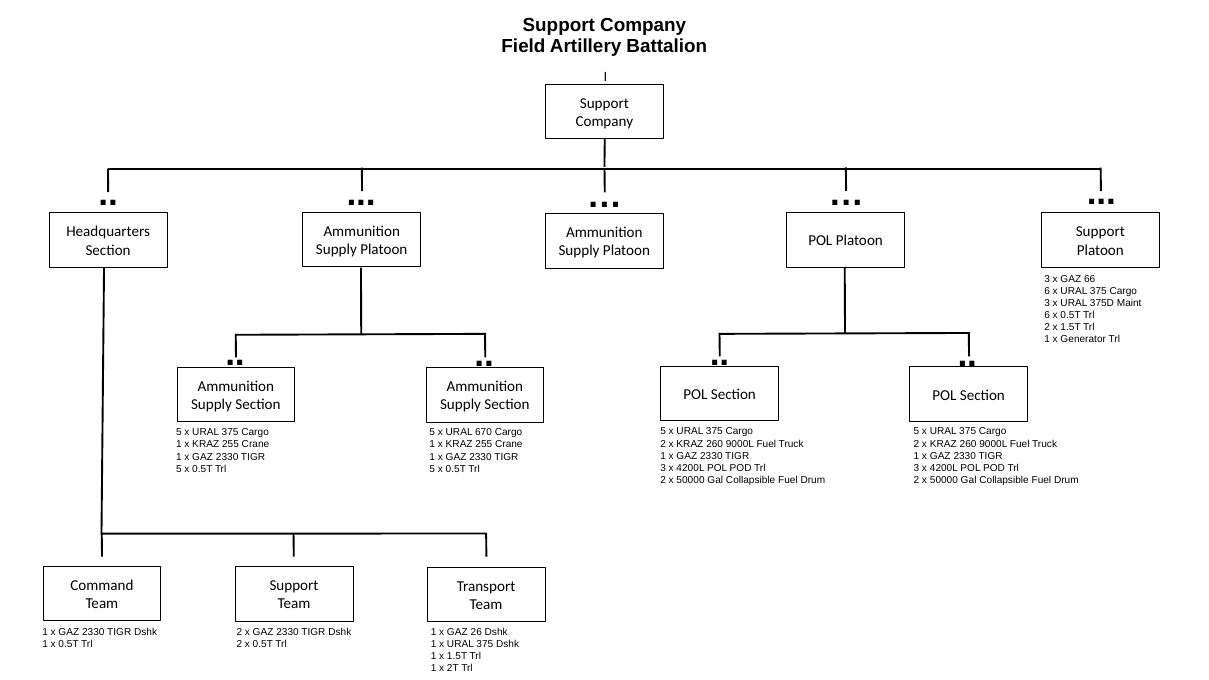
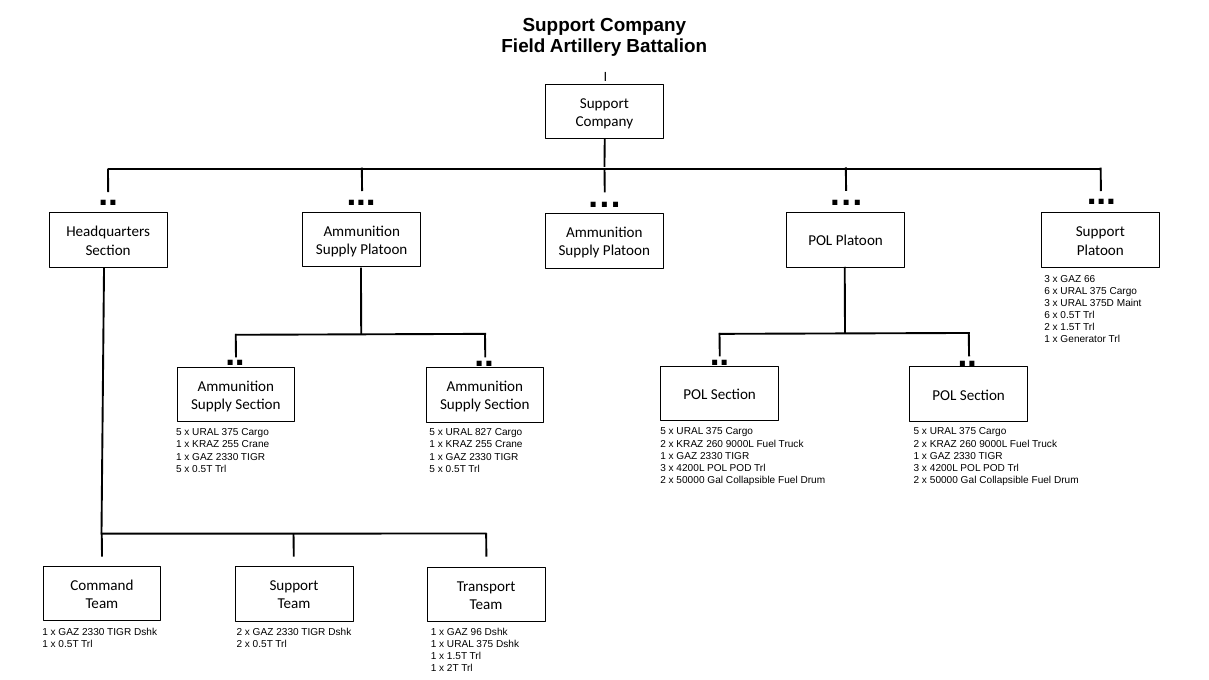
670: 670 -> 827 (483, 433)
26: 26 -> 96 (476, 632)
